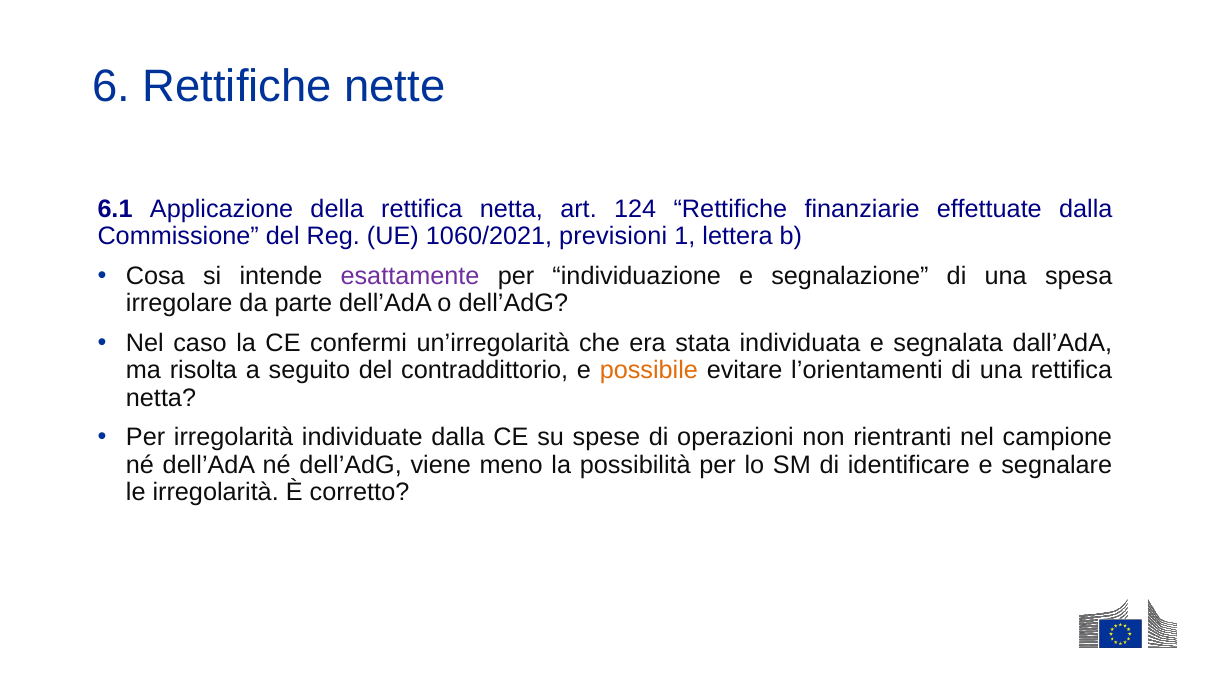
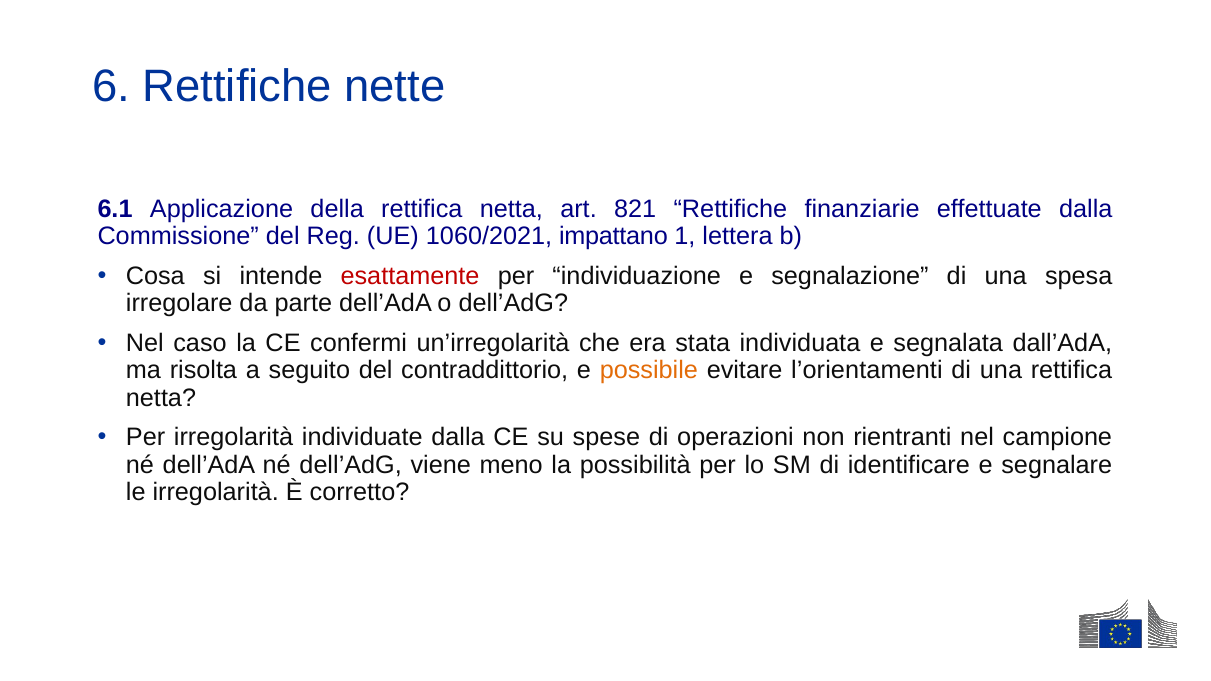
124: 124 -> 821 (635, 209)
previsioni: previsioni -> impattano (613, 236)
esattamente colour: purple -> red (410, 276)
